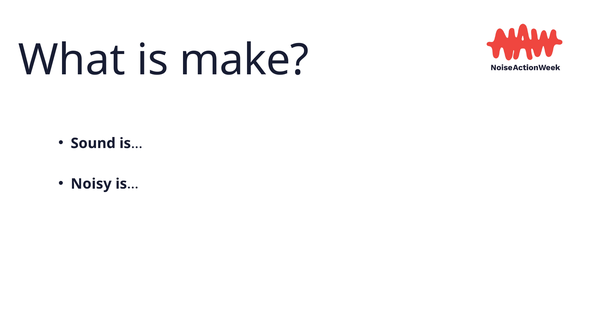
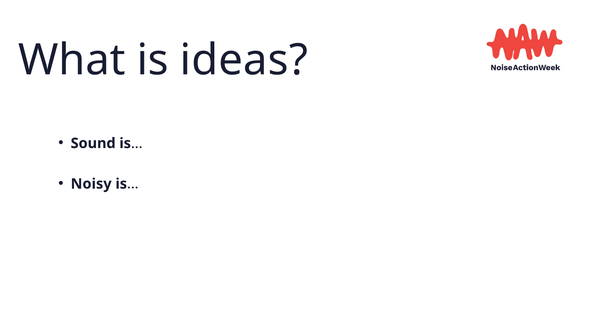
make: make -> ideas (244, 60)
